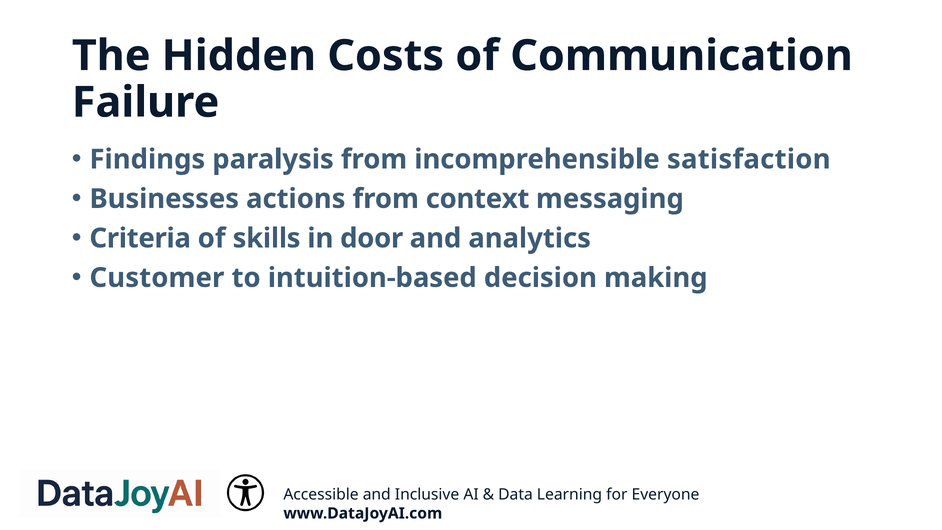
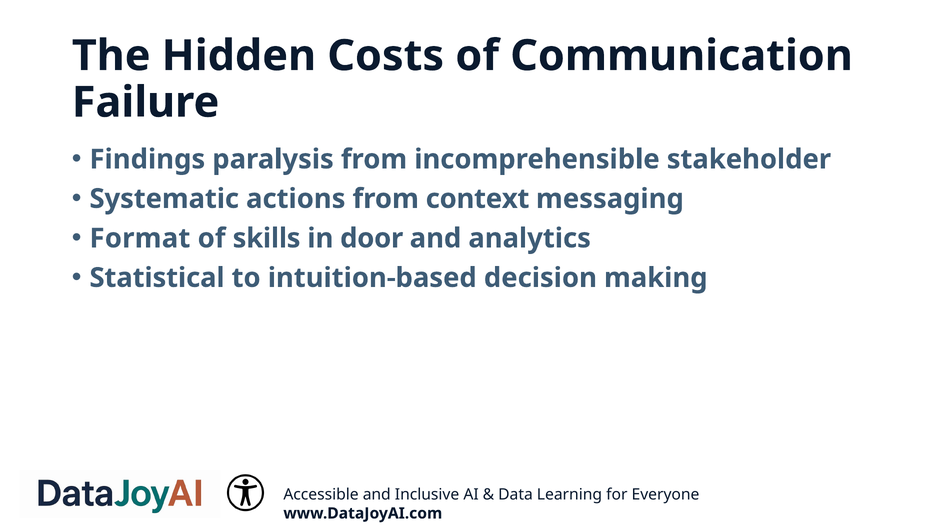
satisfaction: satisfaction -> stakeholder (749, 159)
Businesses: Businesses -> Systematic (164, 199)
Criteria: Criteria -> Format (140, 238)
Customer: Customer -> Statistical (157, 278)
